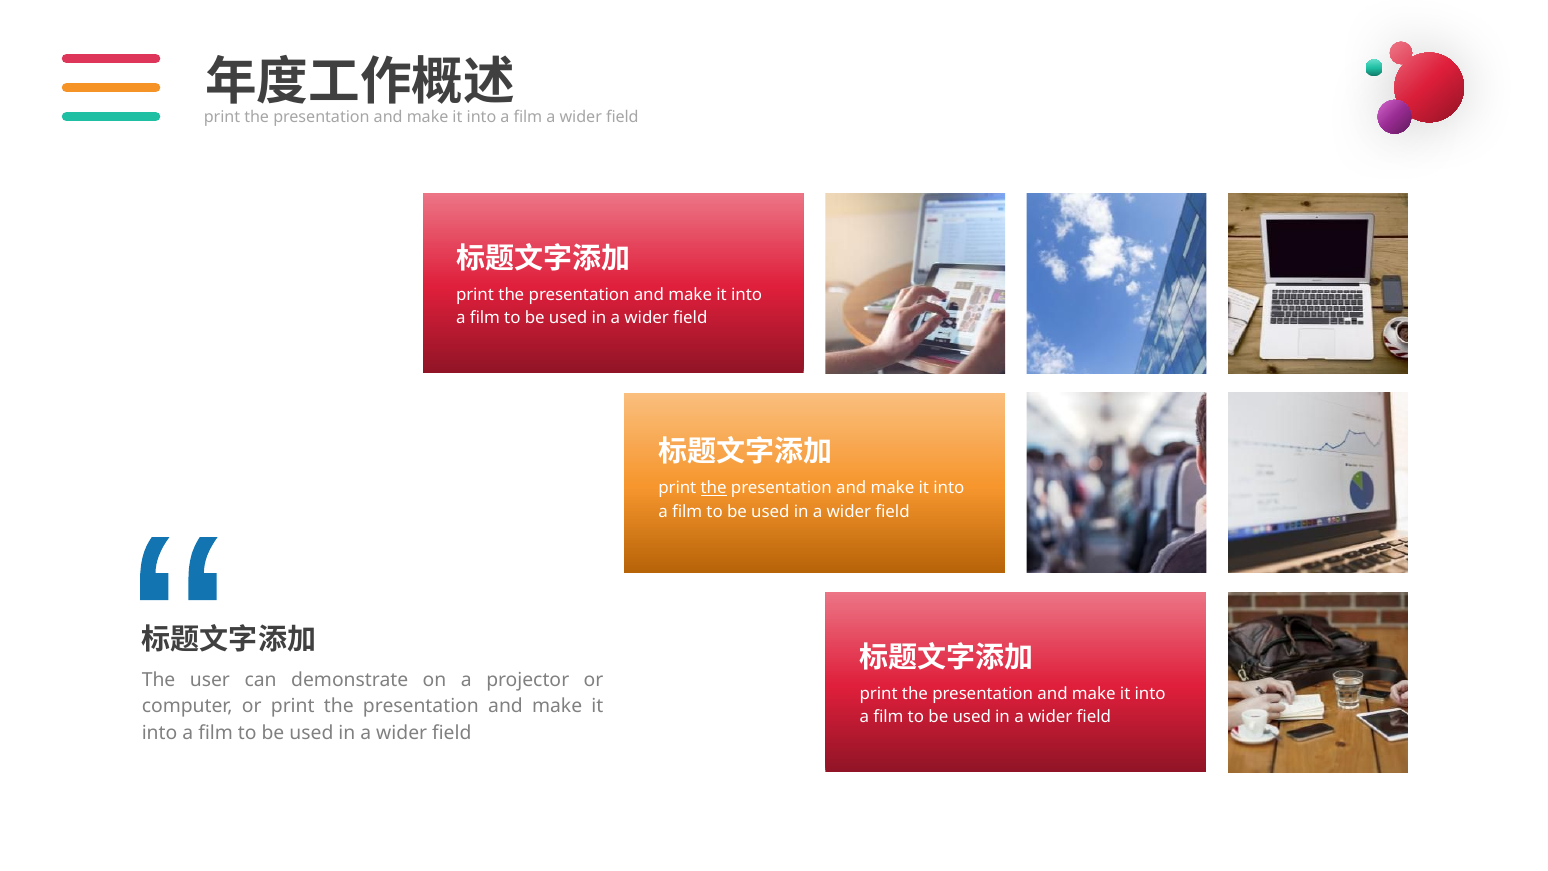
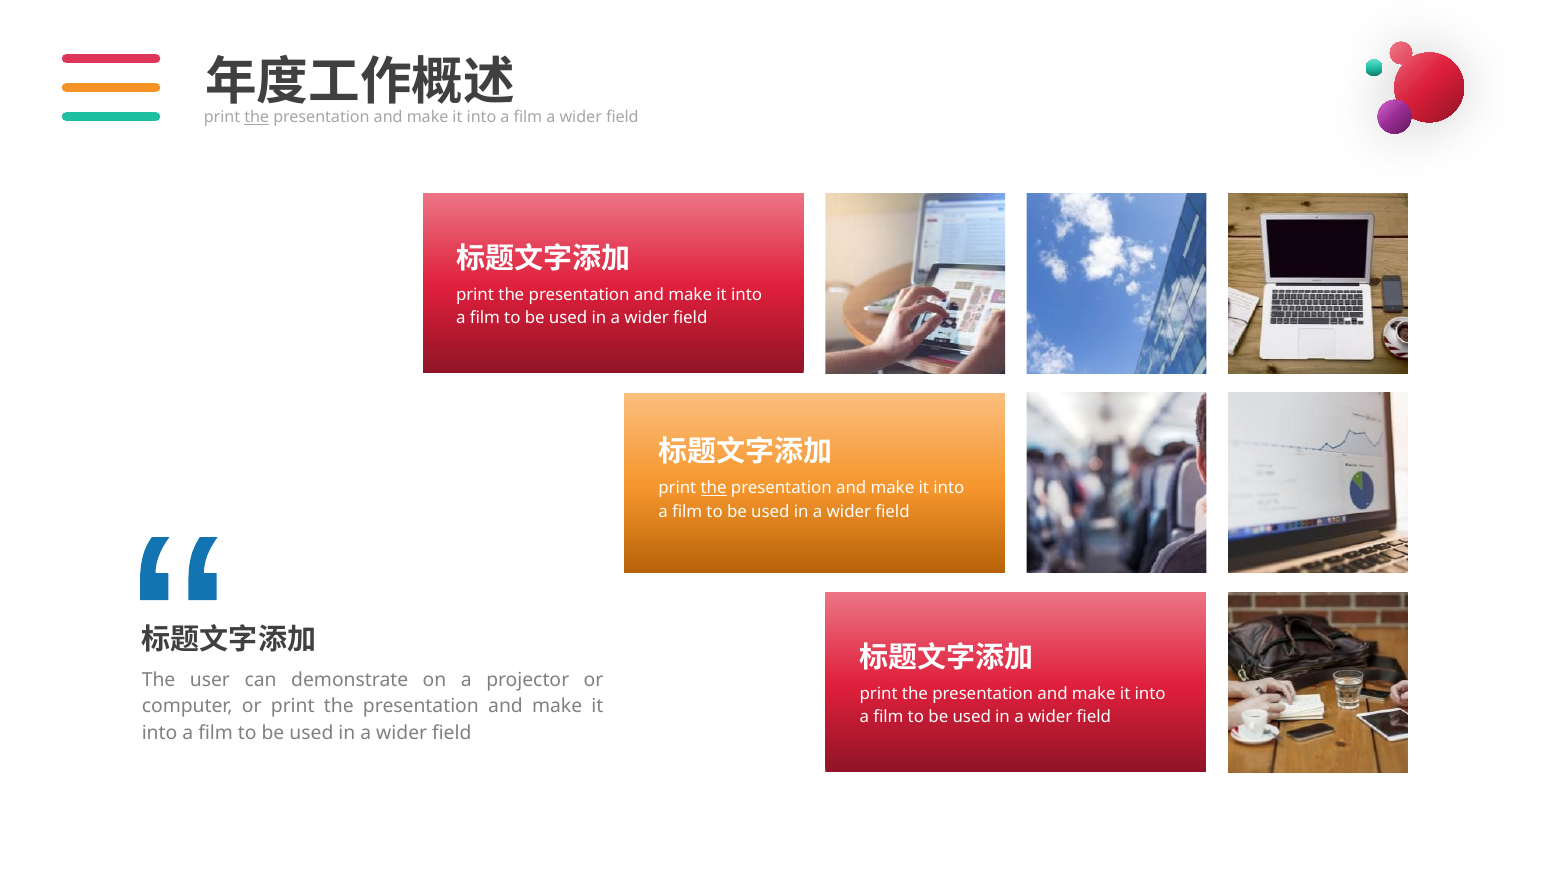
the underline: none -> present (257, 118)
